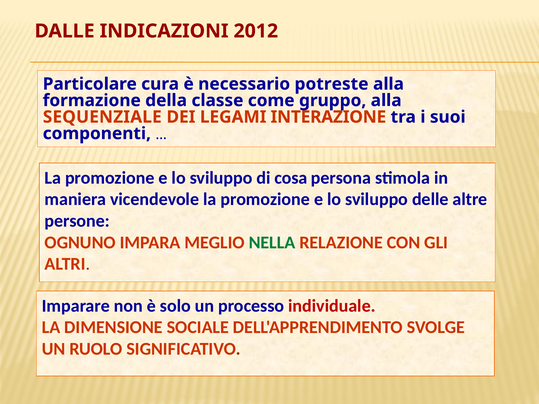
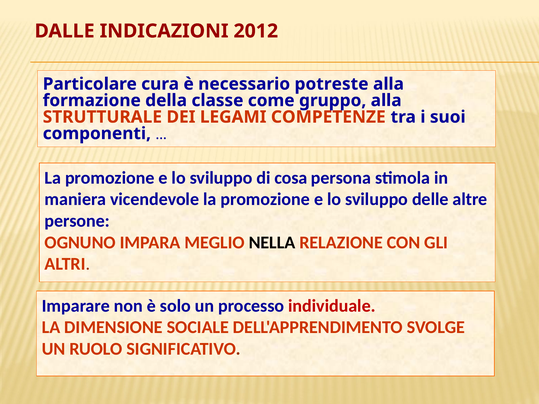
SEQUENZIALE: SEQUENZIALE -> STRUTTURALE (102, 117)
INTERAZIONE: INTERAZIONE -> COMPETENZE (328, 117)
NELLA colour: green -> black (272, 243)
